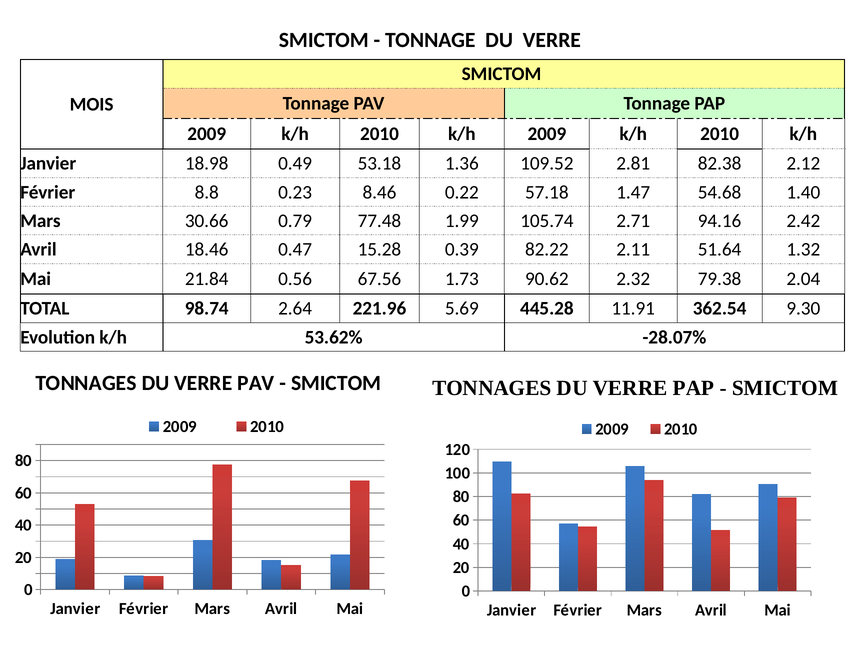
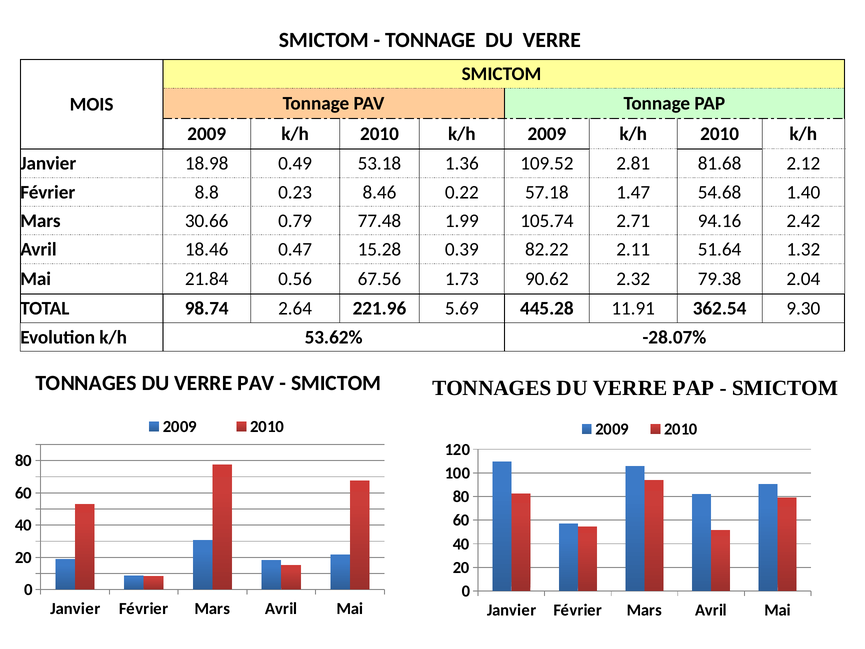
82.38: 82.38 -> 81.68 (720, 163)
